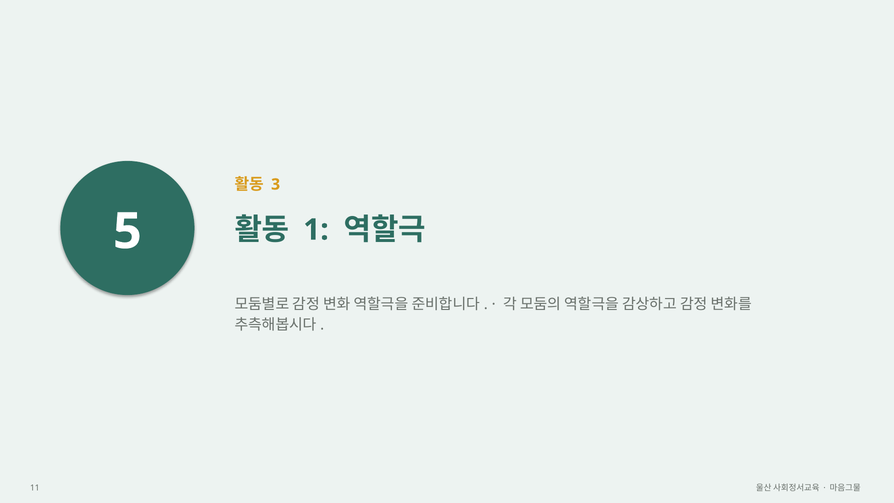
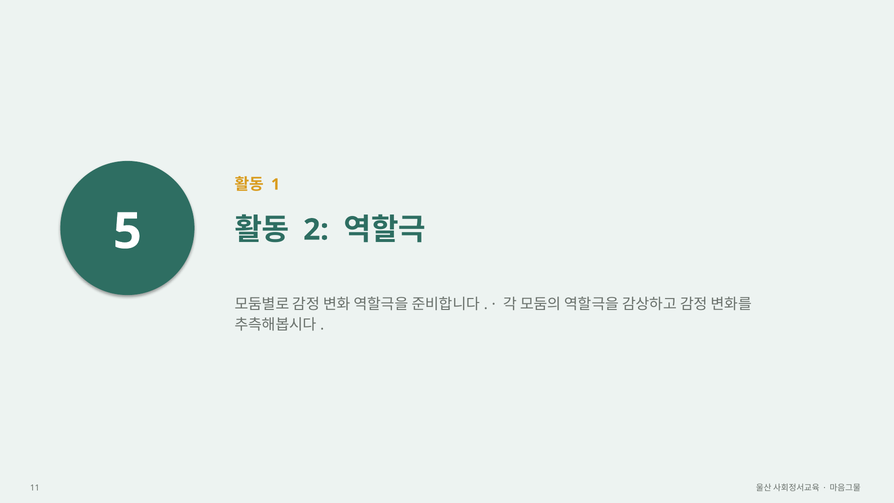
3: 3 -> 1 (276, 184)
1: 1 -> 2 (316, 230)
